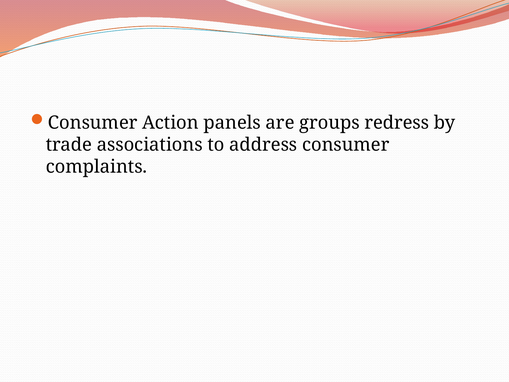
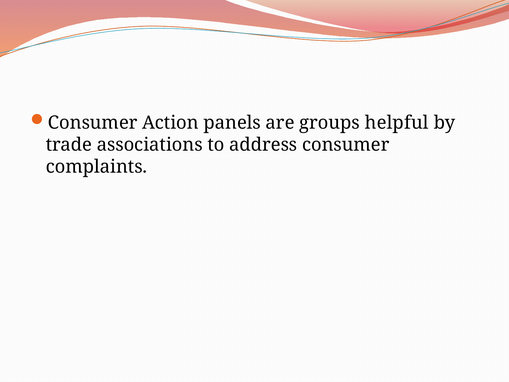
redress: redress -> helpful (397, 123)
